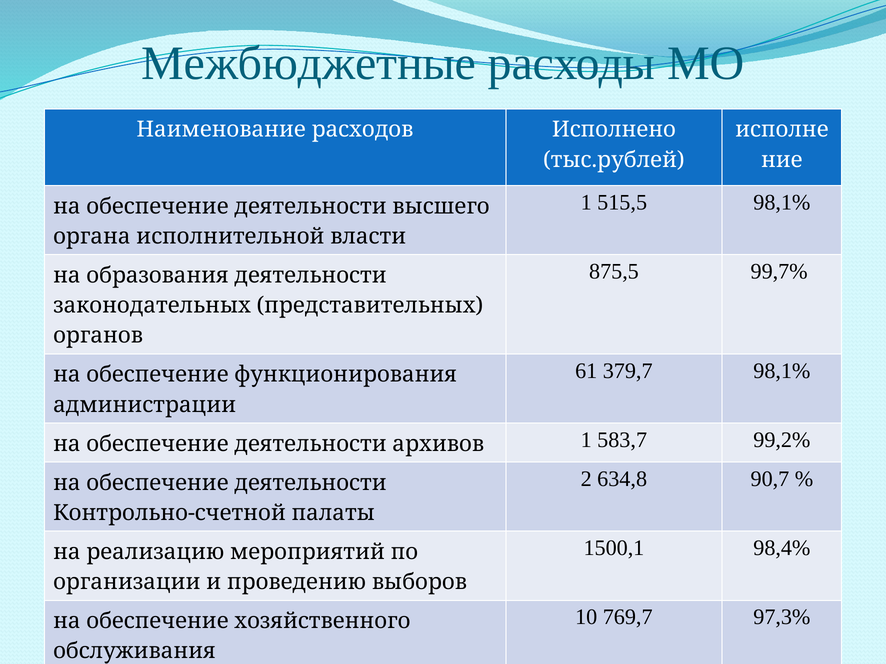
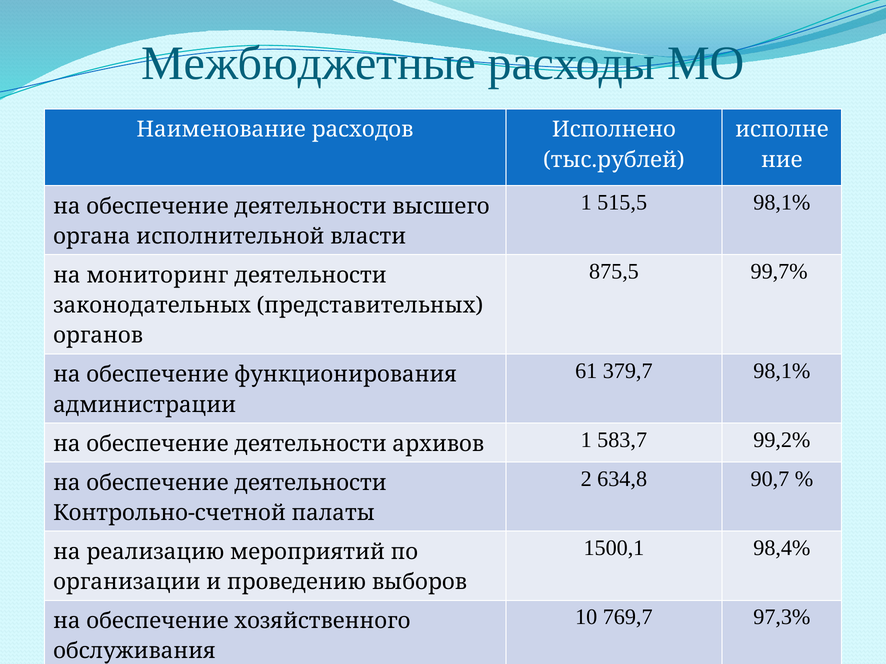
образования: образования -> мониторинг (157, 276)
